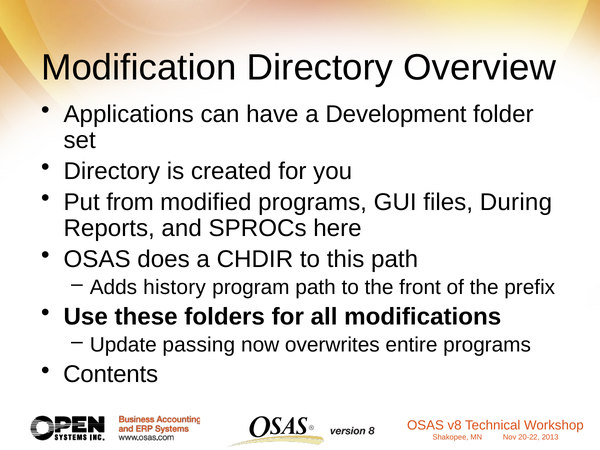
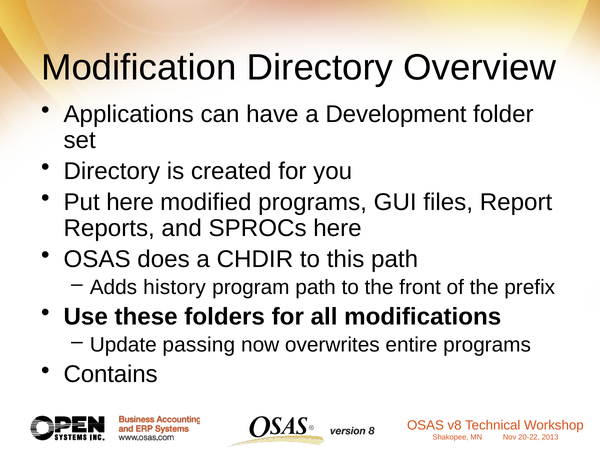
Put from: from -> here (130, 202)
During: During -> Report (516, 202)
Contents: Contents -> Contains (111, 374)
